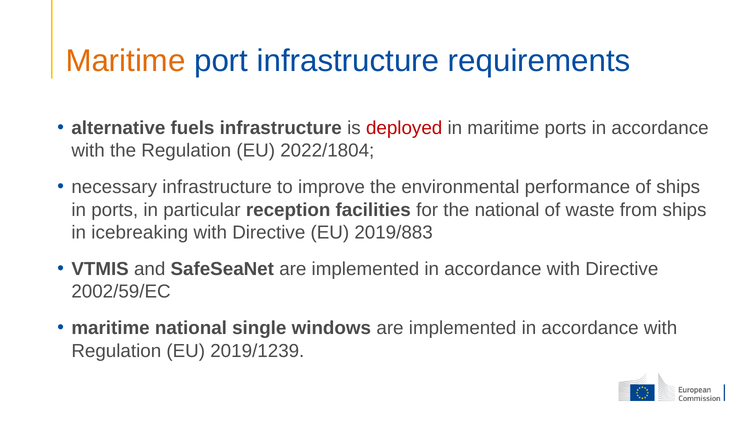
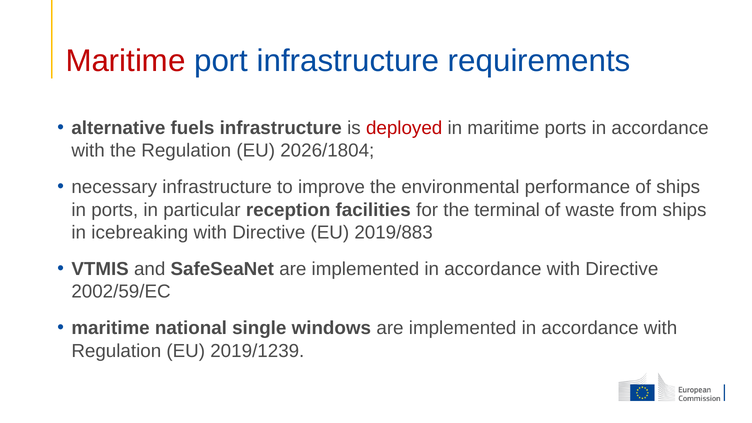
Maritime colour: orange -> red (125, 61)
2022/1804: 2022/1804 -> 2026/1804 (327, 151)
the national: national -> terminal (507, 210)
